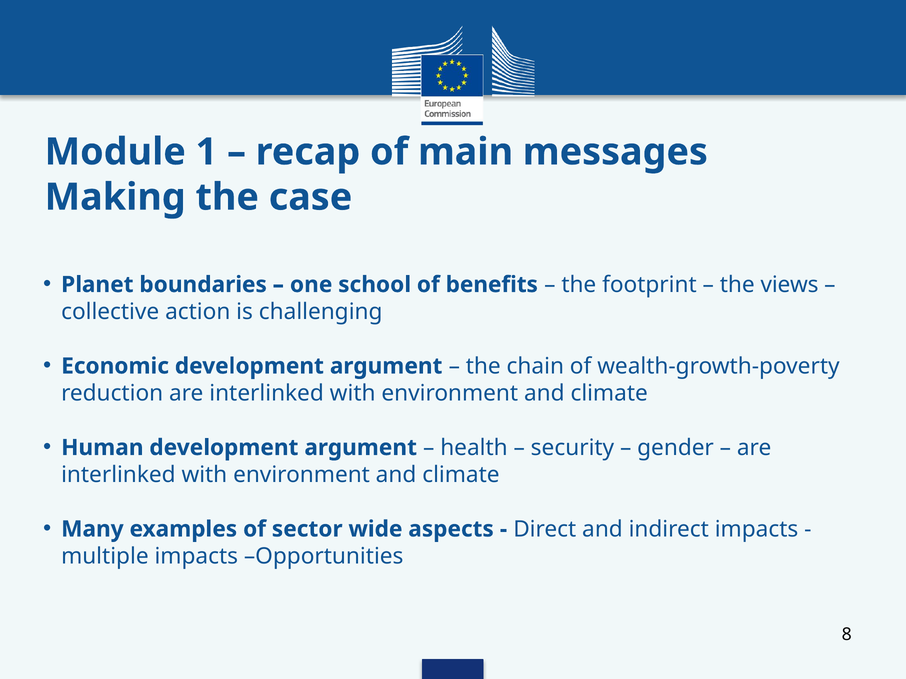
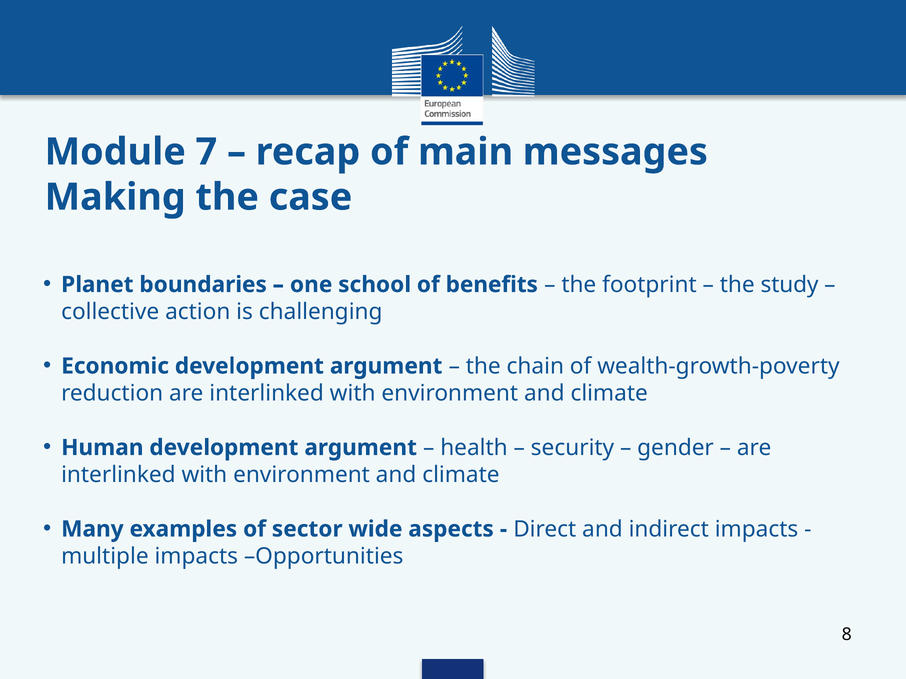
1: 1 -> 7 (206, 152)
views: views -> study (790, 285)
